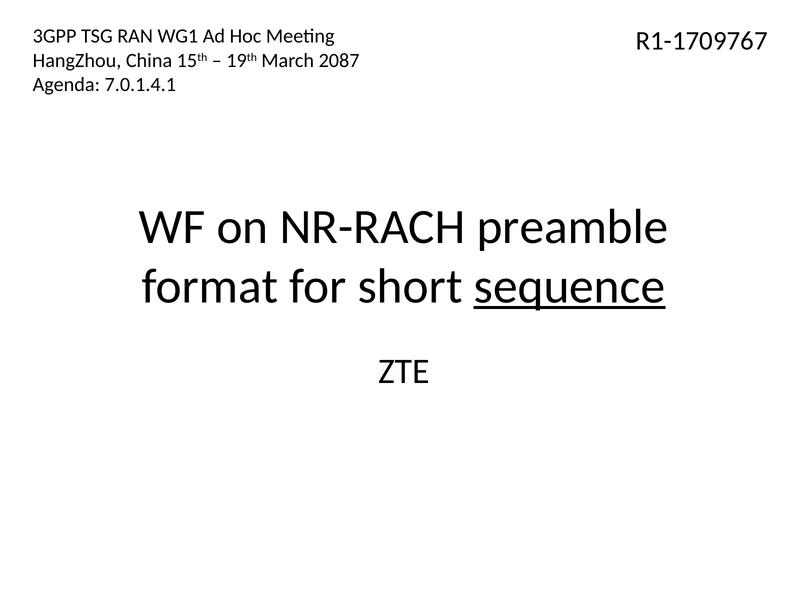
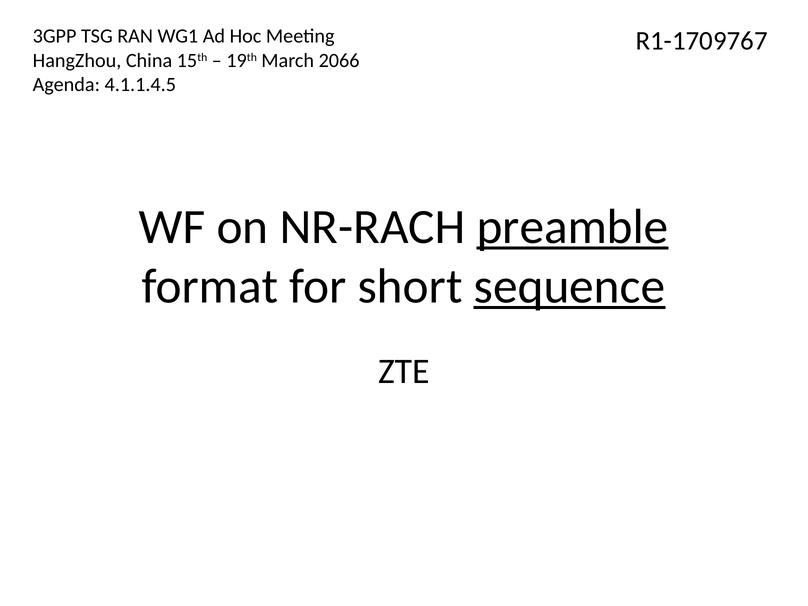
2087: 2087 -> 2066 (339, 60)
7.0.1.4.1: 7.0.1.4.1 -> 4.1.1.4.5 (140, 85)
preamble underline: none -> present (573, 227)
